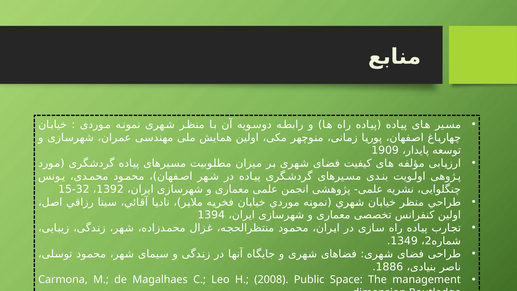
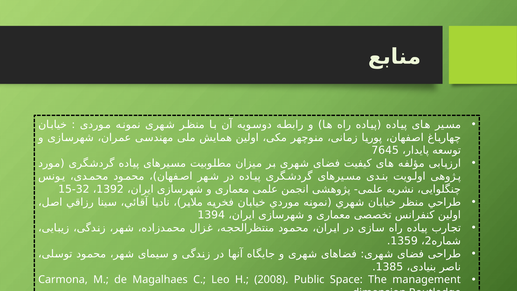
1909: 1909 -> 7645 (385, 150)
1349: 1349 -> 1359 (404, 241)
1886: 1886 -> 1385 (389, 267)
